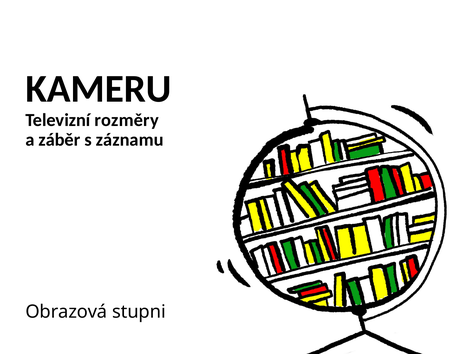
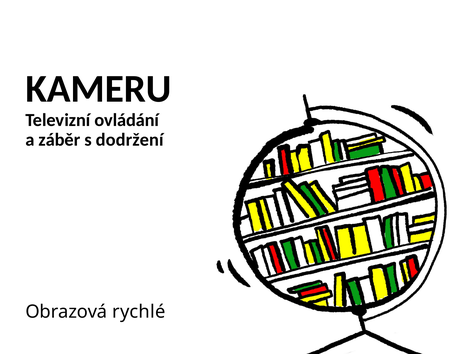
rozměry: rozměry -> ovládání (127, 120)
záznamu: záznamu -> dodržení (130, 140)
stupni: stupni -> rychlé (139, 312)
